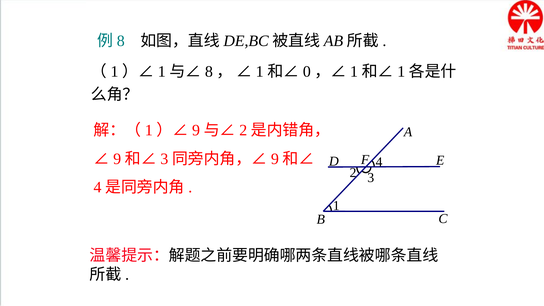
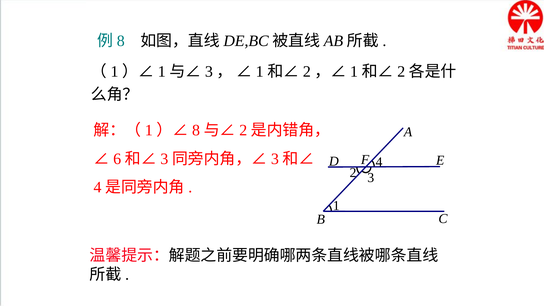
8: 8 -> 3 (209, 72)
0: 0 -> 2 (307, 72)
1: 1 -> 2 (401, 72)
9: 9 -> 8 (196, 130)
9: 9 -> 6 (117, 159)
9: 9 -> 3 (275, 159)
